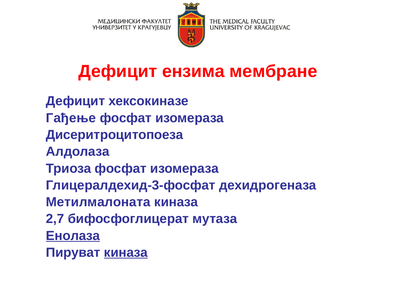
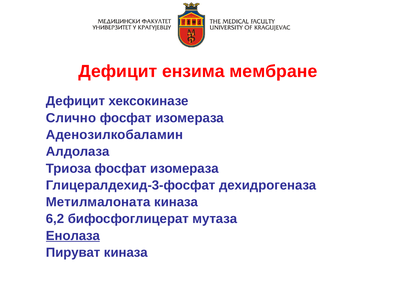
Гађење: Гађење -> Слично (71, 118)
Дисeритрoцитопоеза: Дисeритрoцитопоеза -> Аденозилкобаламин (114, 135)
2,7: 2,7 -> 6,2 (55, 219)
киназа underline: present -> none (126, 253)
